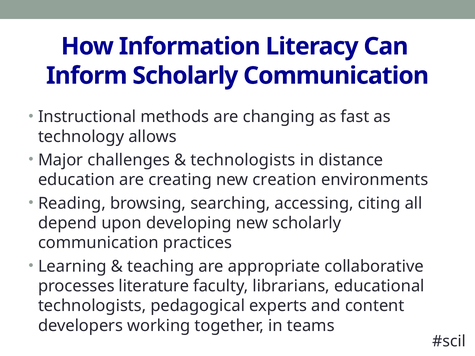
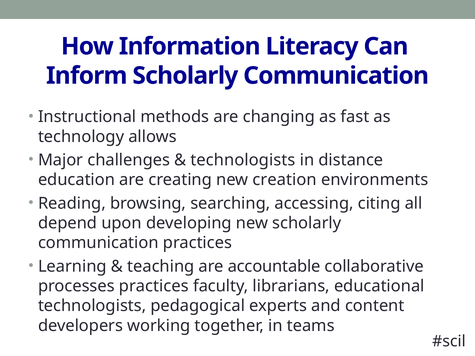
appropriate: appropriate -> accountable (274, 266)
processes literature: literature -> practices (154, 286)
